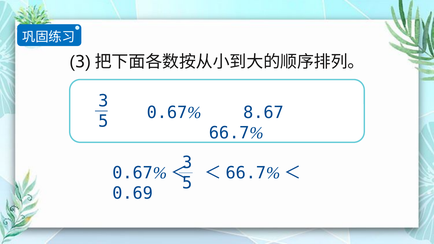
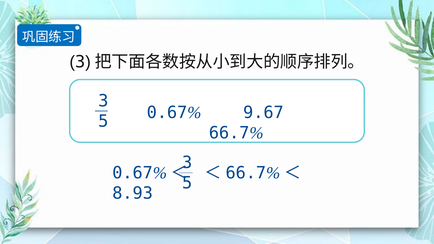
8.67: 8.67 -> 9.67 (263, 113)
0.69: 0.69 -> 8.93 (133, 193)
